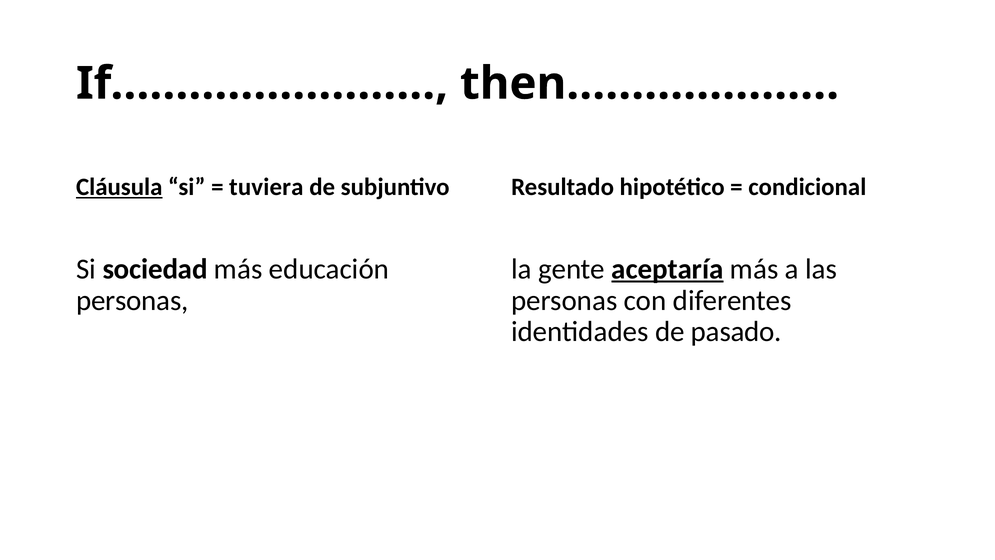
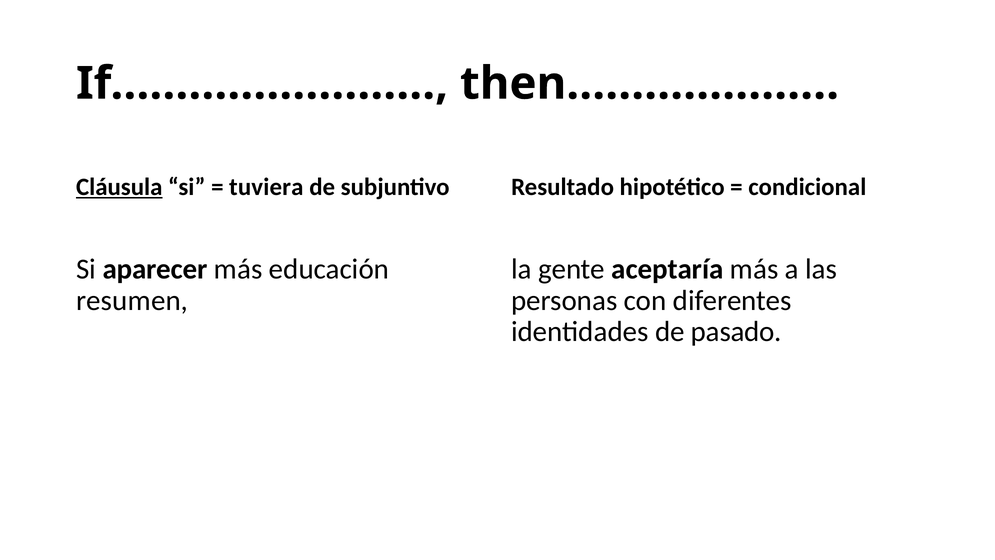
sociedad: sociedad -> aparecer (155, 269)
aceptaría underline: present -> none (667, 269)
personas: personas -> resumen (132, 300)
